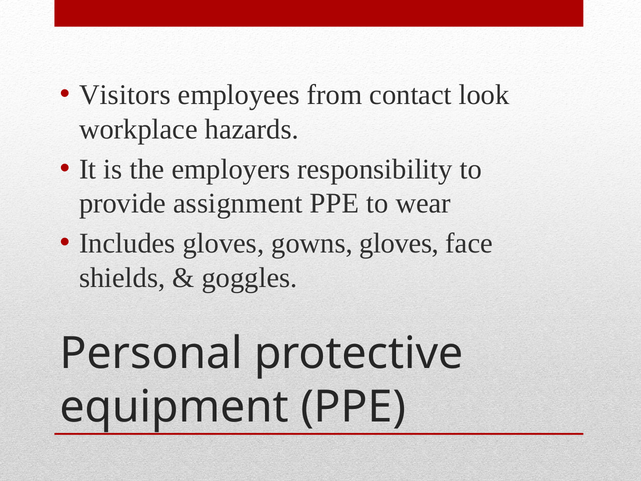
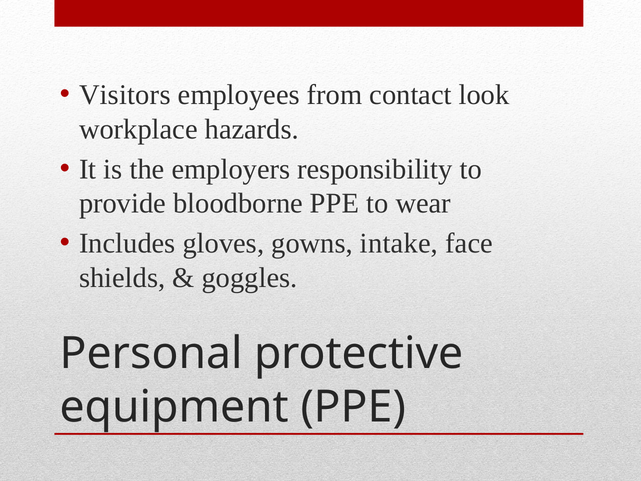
assignment: assignment -> bloodborne (238, 203)
gowns gloves: gloves -> intake (399, 243)
